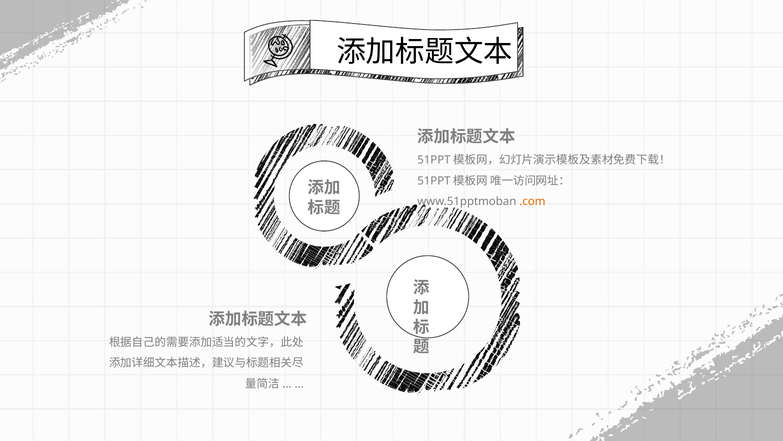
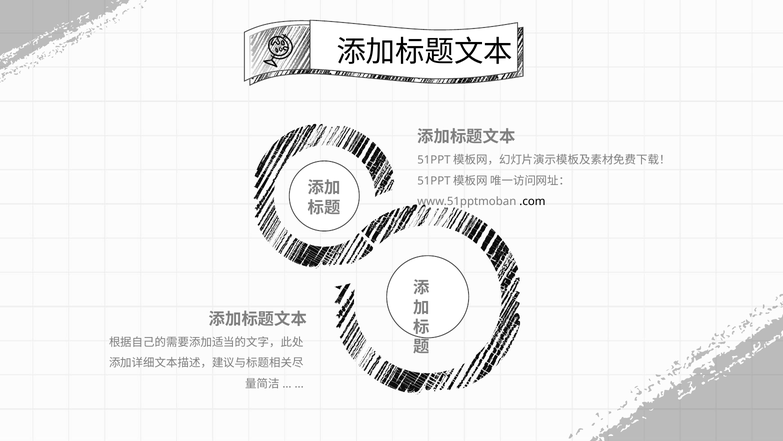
.com colour: orange -> black (532, 201)
